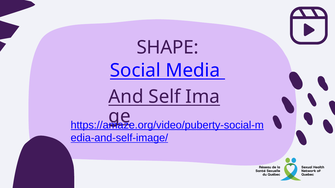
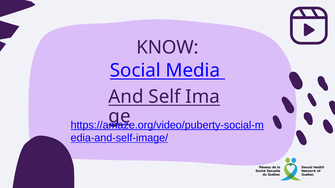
SHAPE: SHAPE -> KNOW (168, 48)
